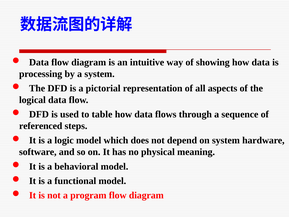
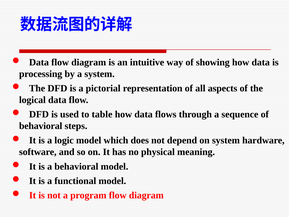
referenced: referenced -> behavioral (41, 126)
